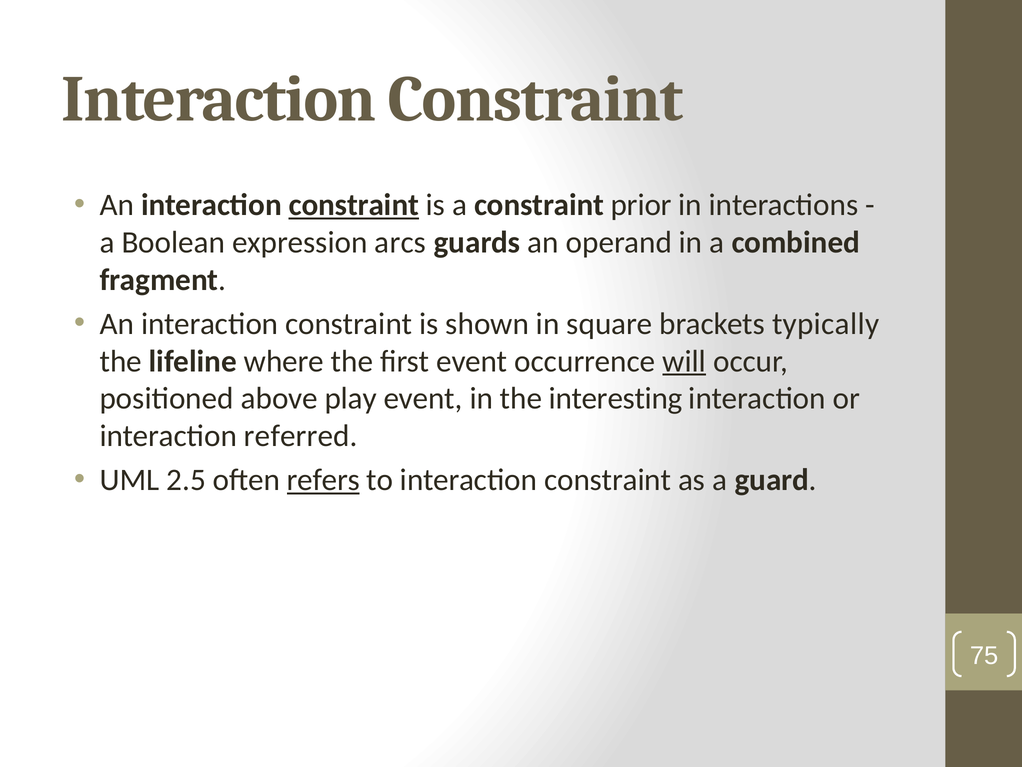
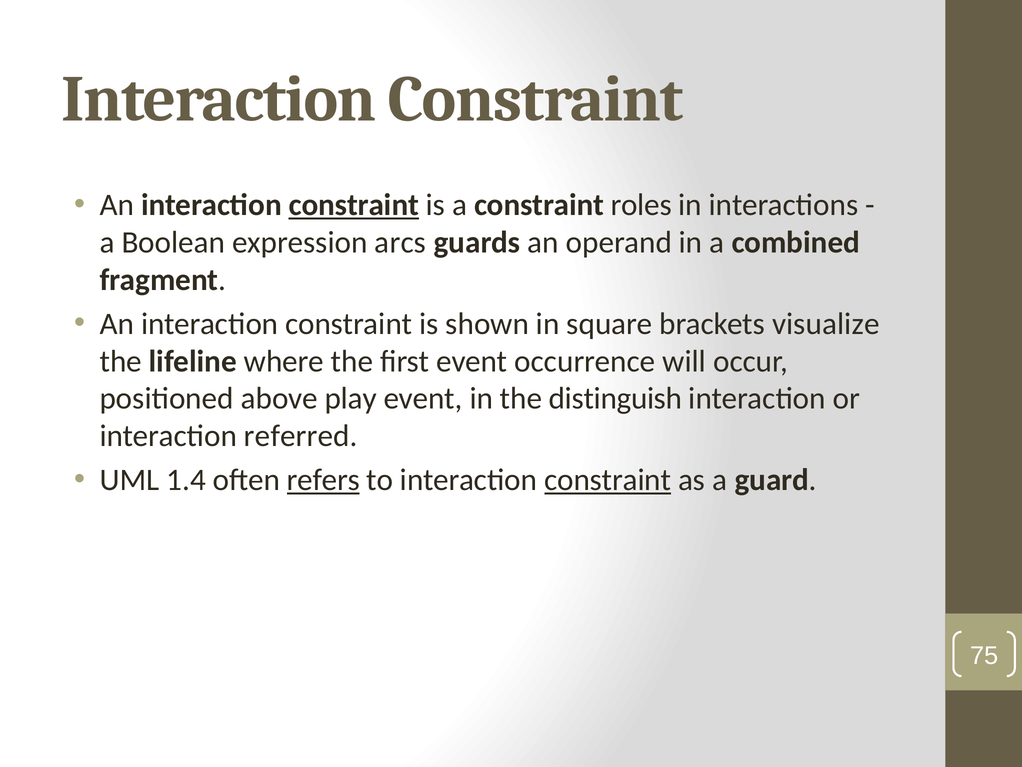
prior: prior -> roles (641, 205)
typically: typically -> visualize (826, 323)
will underline: present -> none (684, 361)
interesting: interesting -> distinguish (616, 398)
2.5: 2.5 -> 1.4 (186, 480)
constraint underline: none -> present (608, 480)
